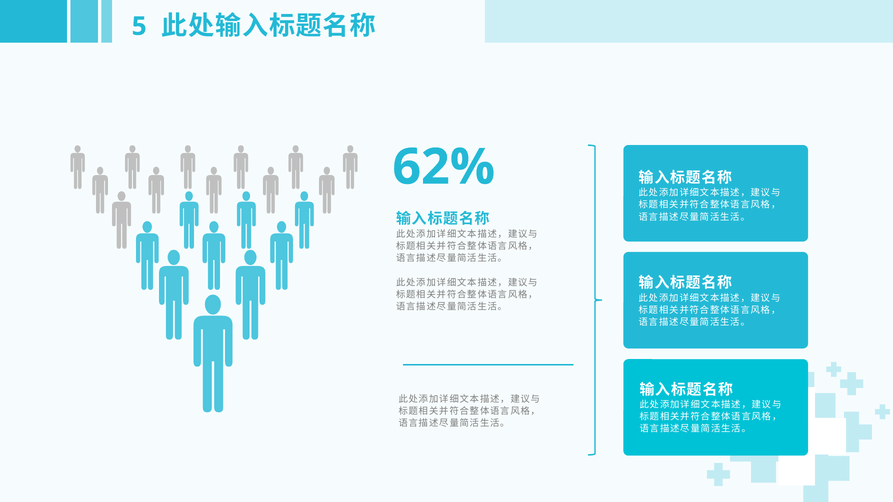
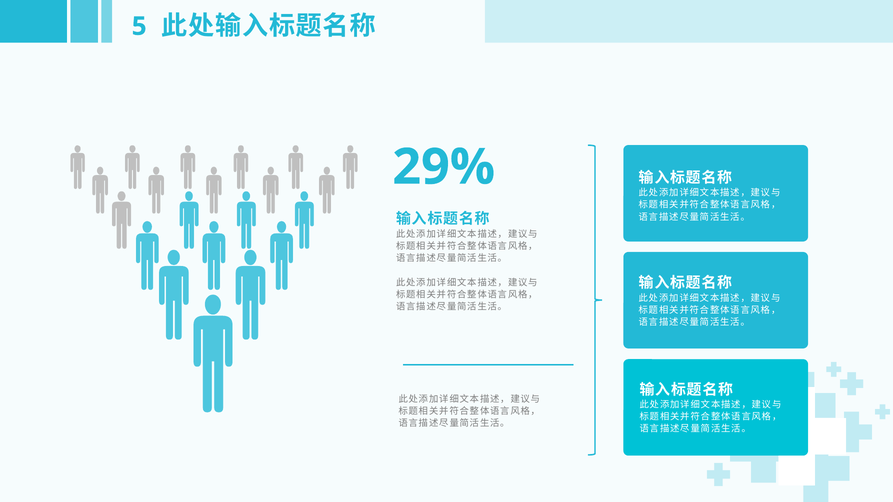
62%: 62% -> 29% (444, 167)
